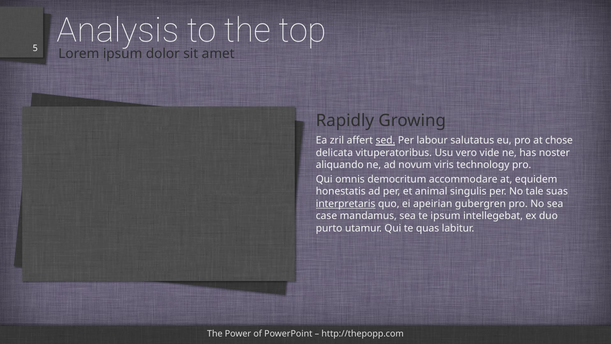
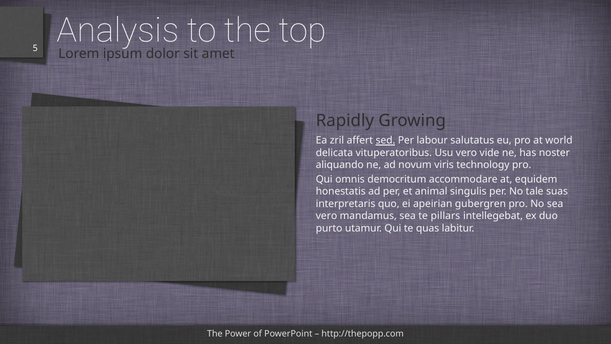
chose: chose -> world (559, 141)
interpretaris underline: present -> none (346, 204)
case: case -> vero (326, 216)
te ipsum: ipsum -> pillars (445, 216)
